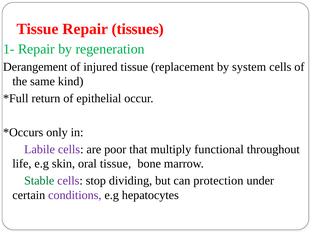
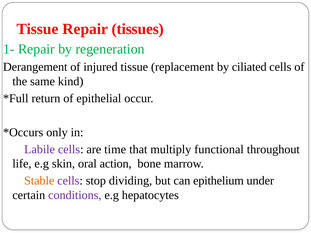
system: system -> ciliated (249, 67)
poor: poor -> time (115, 149)
oral tissue: tissue -> action (116, 164)
Stable colour: green -> orange (39, 181)
protection: protection -> epithelium (218, 181)
